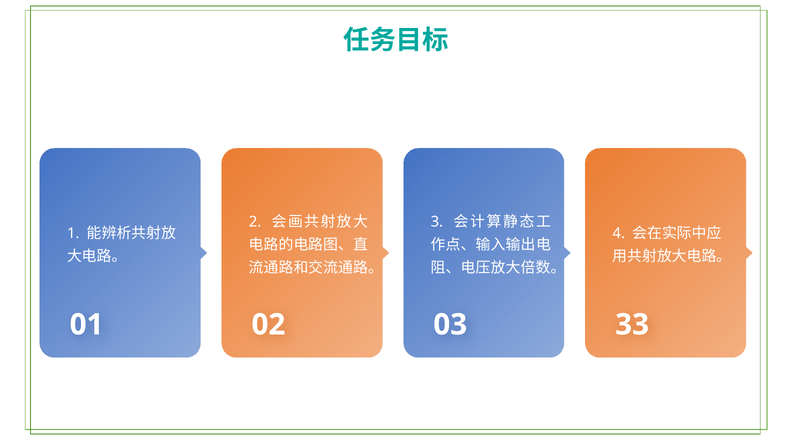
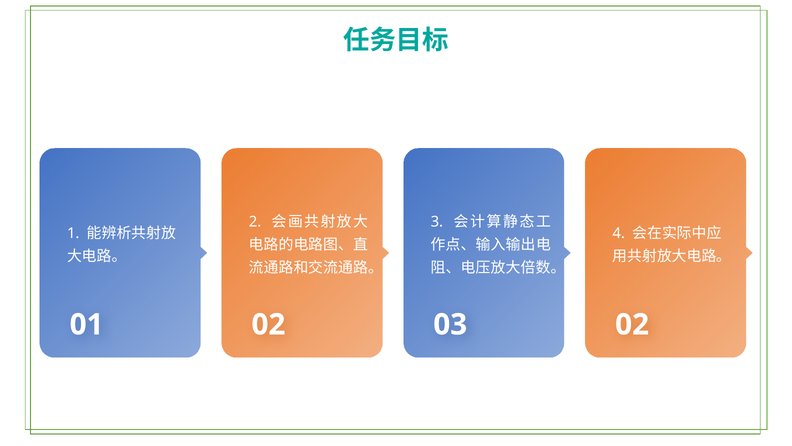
01 33: 33 -> 02 (632, 324)
